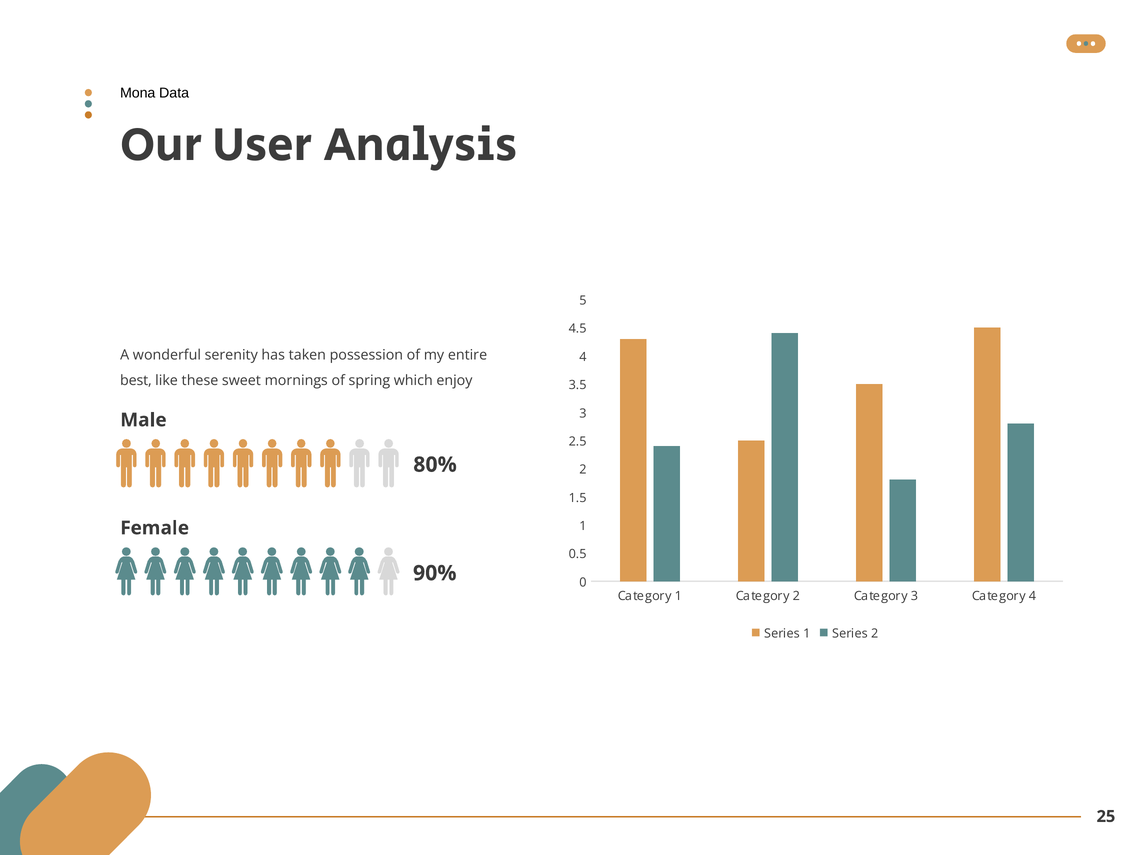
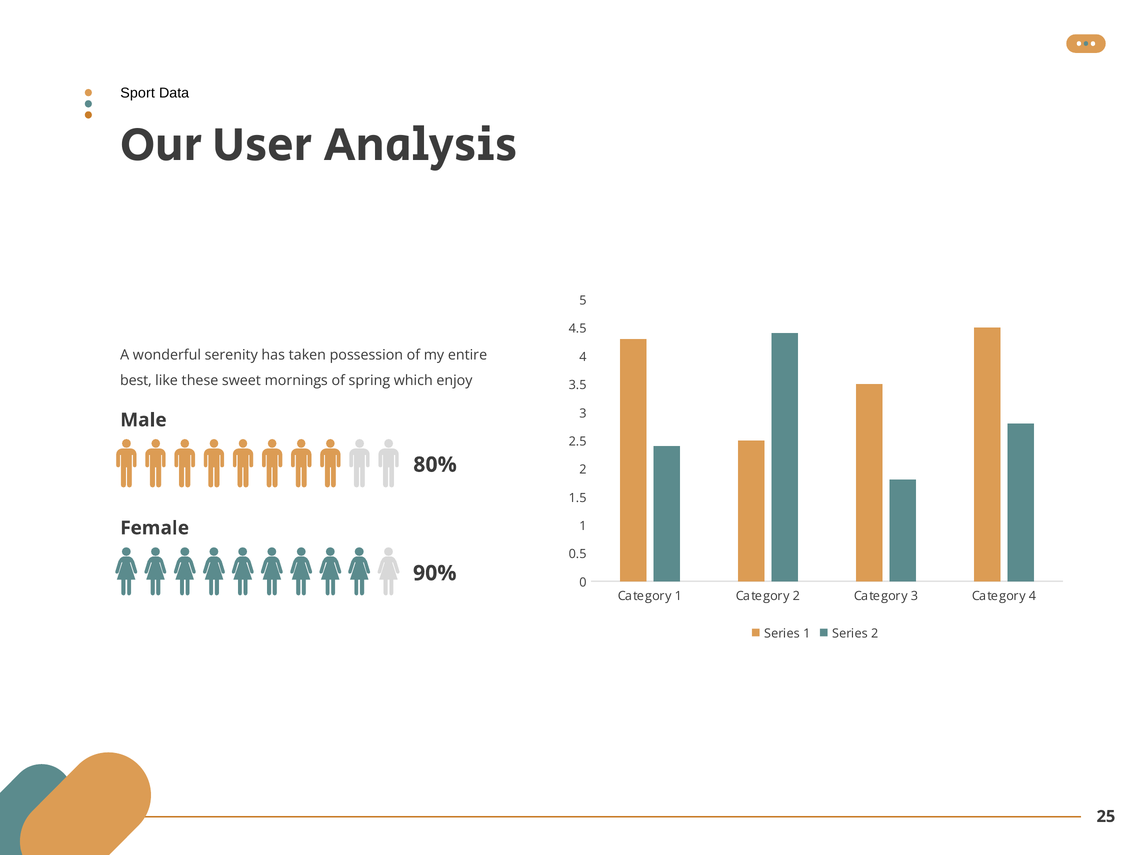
Mona: Mona -> Sport (138, 93)
